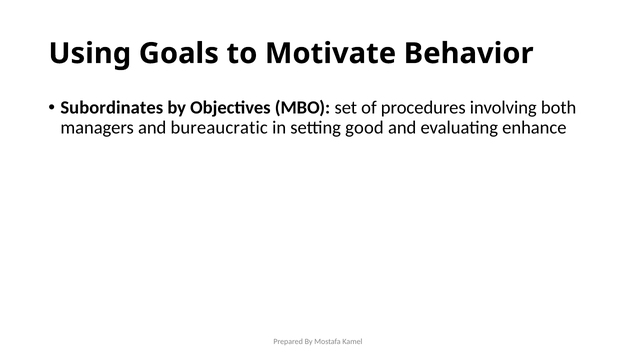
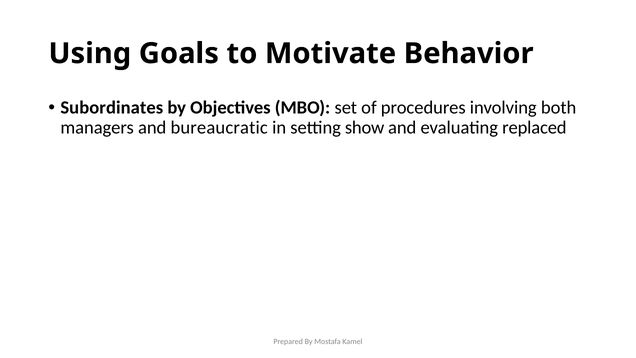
good: good -> show (365, 128)
enhance: enhance -> replaced (534, 128)
